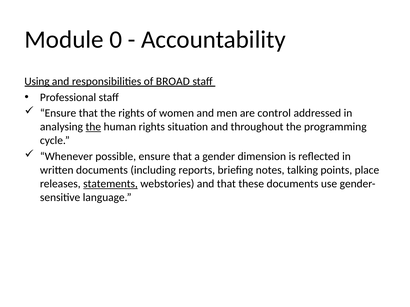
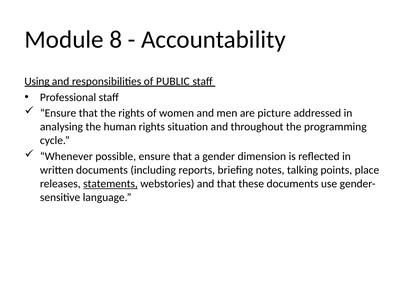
0: 0 -> 8 (116, 40)
BROAD: BROAD -> PUBLIC (173, 81)
control: control -> picture (274, 113)
the underline: present -> none (93, 127)
